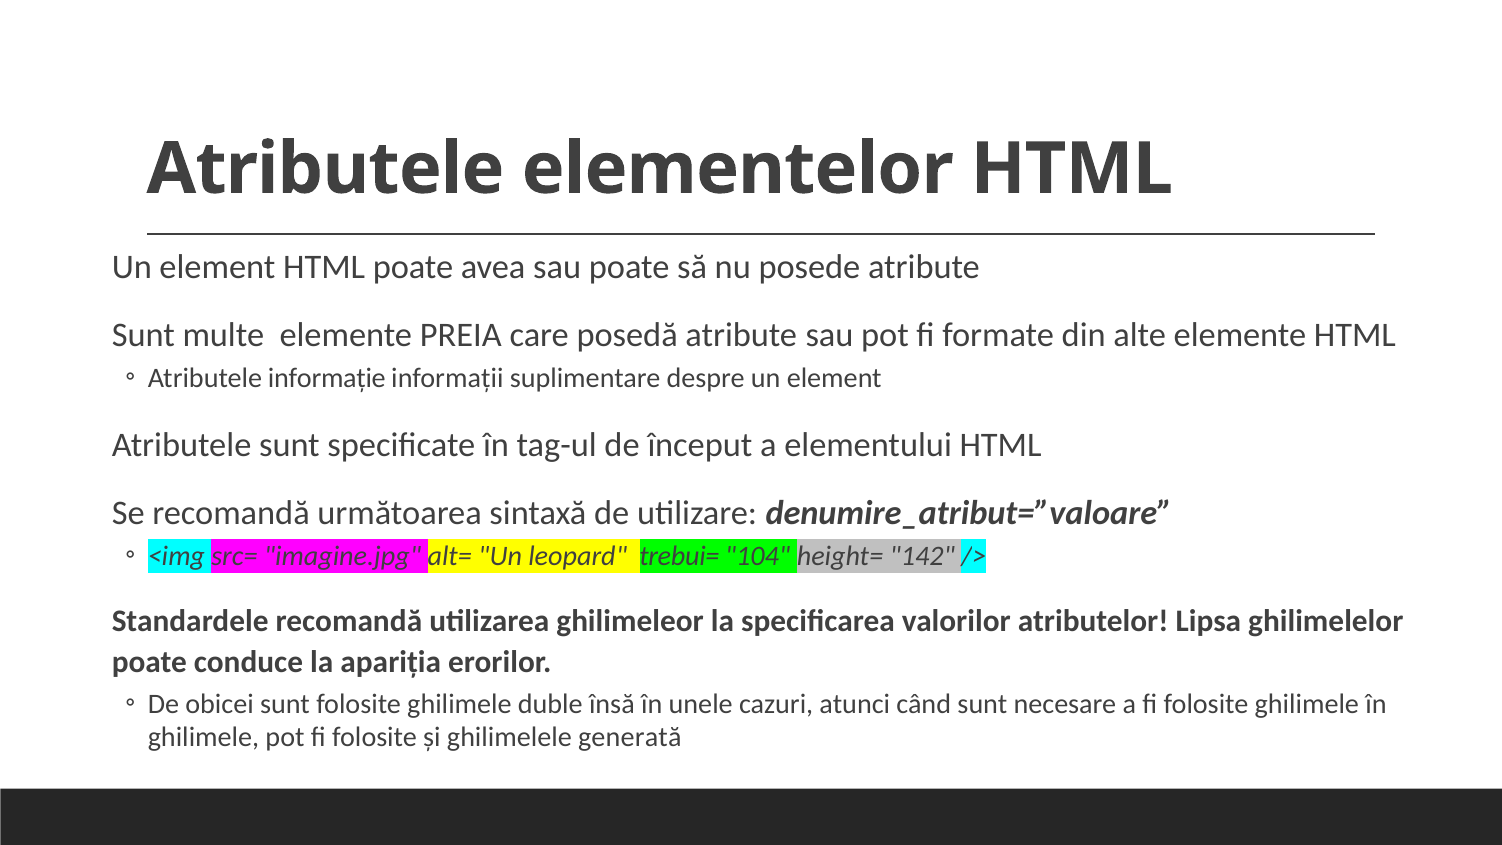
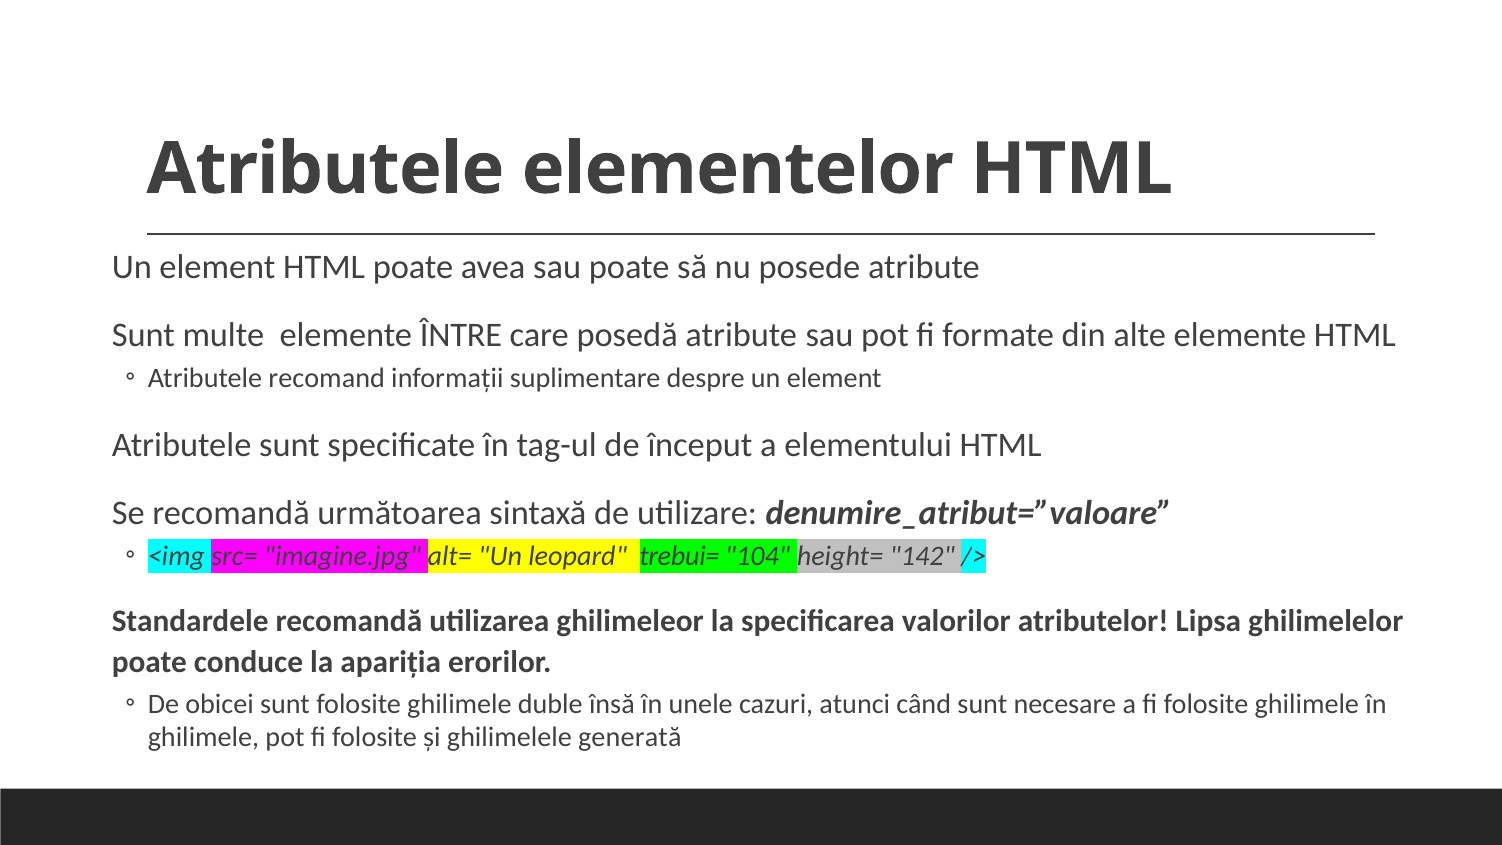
PREIA: PREIA -> ÎNTRE (461, 335)
informaţie: informaţie -> recomand (327, 378)
